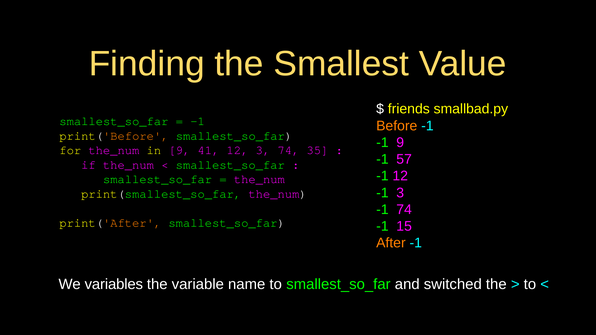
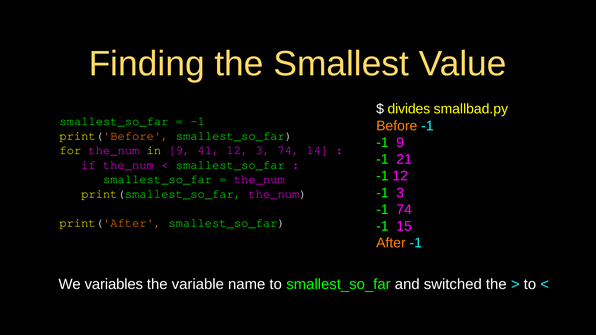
friends: friends -> divides (409, 109)
35: 35 -> 14 (317, 150)
57: 57 -> 21 (404, 159)
